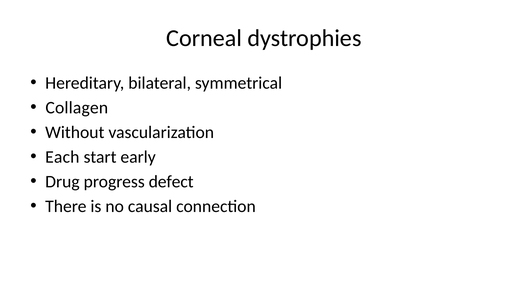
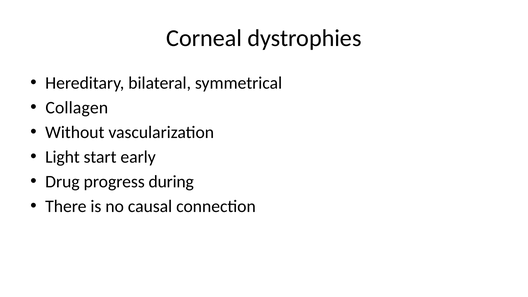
Each: Each -> Light (62, 157)
defect: defect -> during (171, 182)
